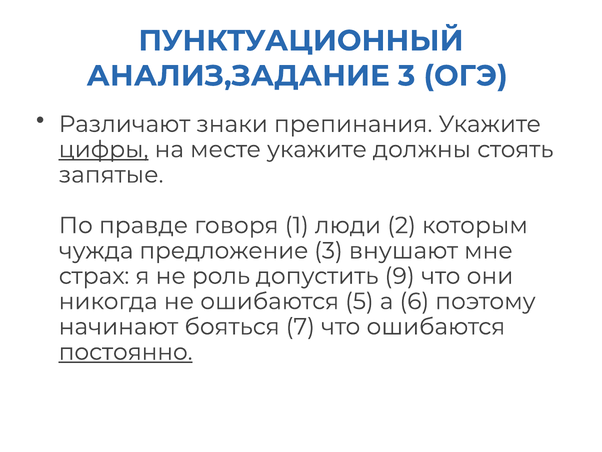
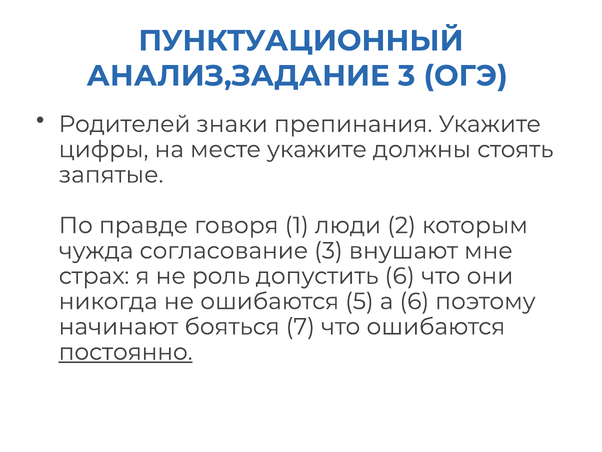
Различают: Различают -> Родителей (125, 124)
цифры underline: present -> none (104, 149)
предложение: предложение -> согласование (224, 250)
допустить 9: 9 -> 6 (400, 276)
